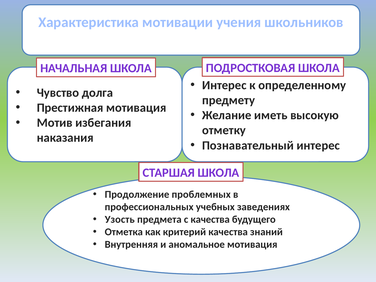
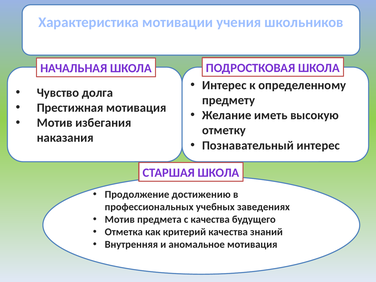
проблемных: проблемных -> достижению (201, 194)
Узость: Узость -> Мотив (120, 219)
